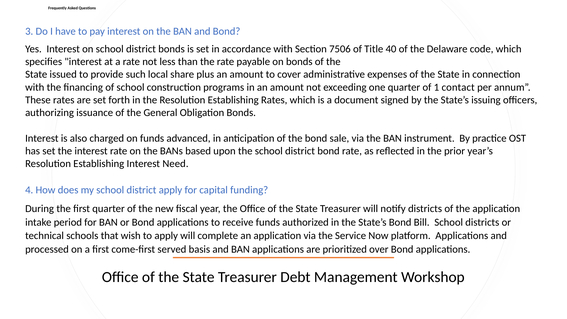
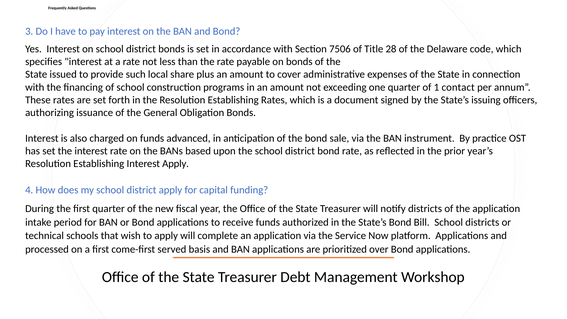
40: 40 -> 28 (391, 49)
Interest Need: Need -> Apply (176, 164)
